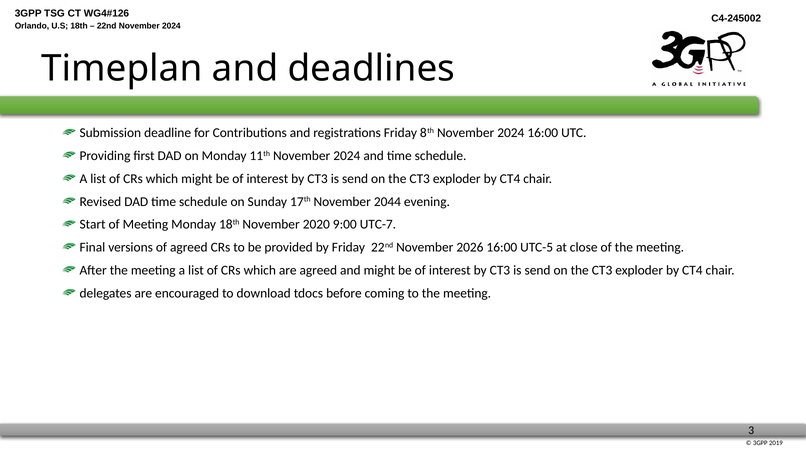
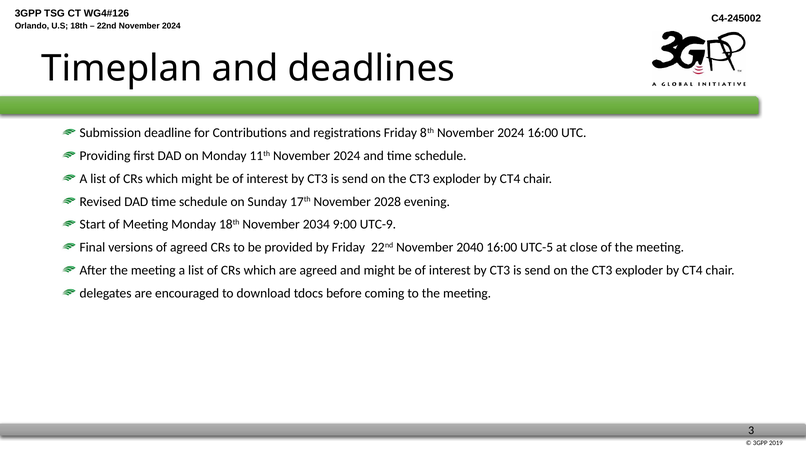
2044: 2044 -> 2028 (387, 202)
2020: 2020 -> 2034 (316, 225)
UTC-7: UTC-7 -> UTC-9 (378, 225)
2026: 2026 -> 2040 (470, 248)
